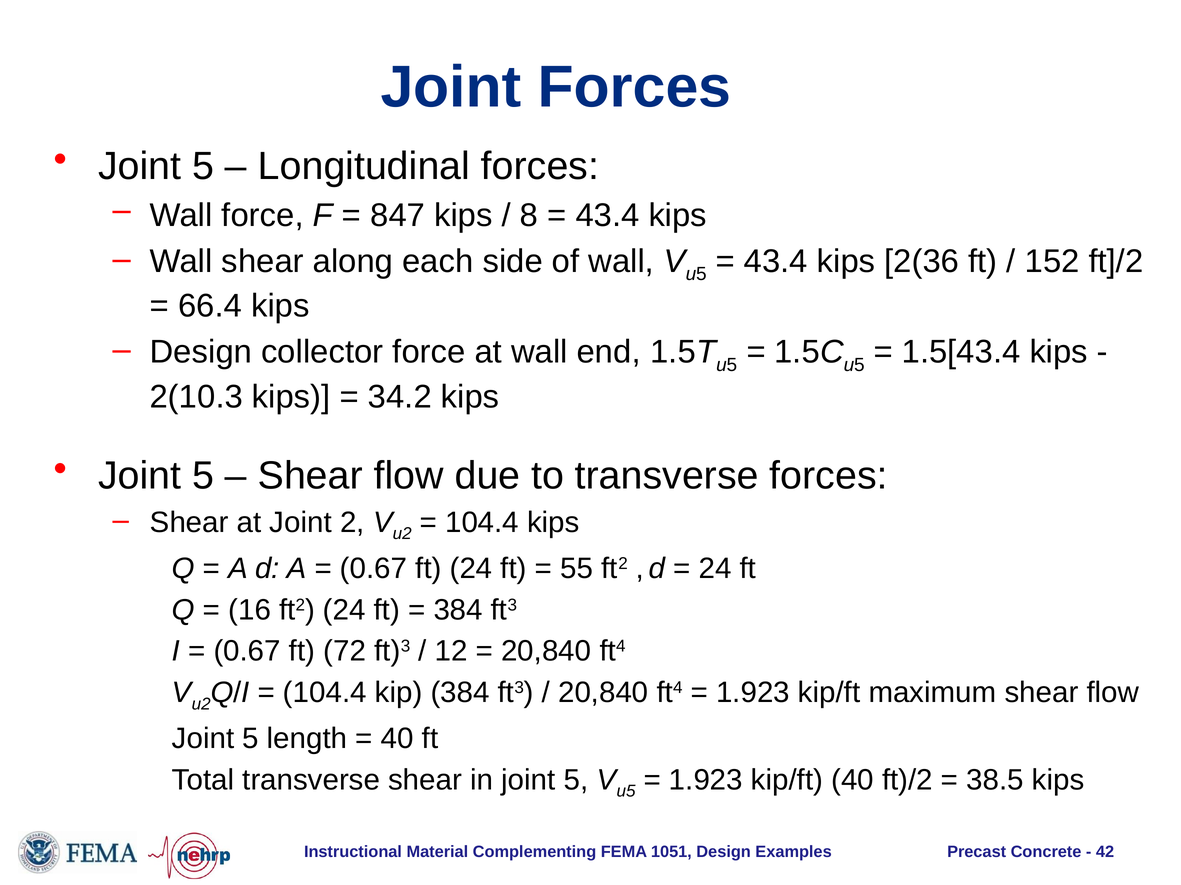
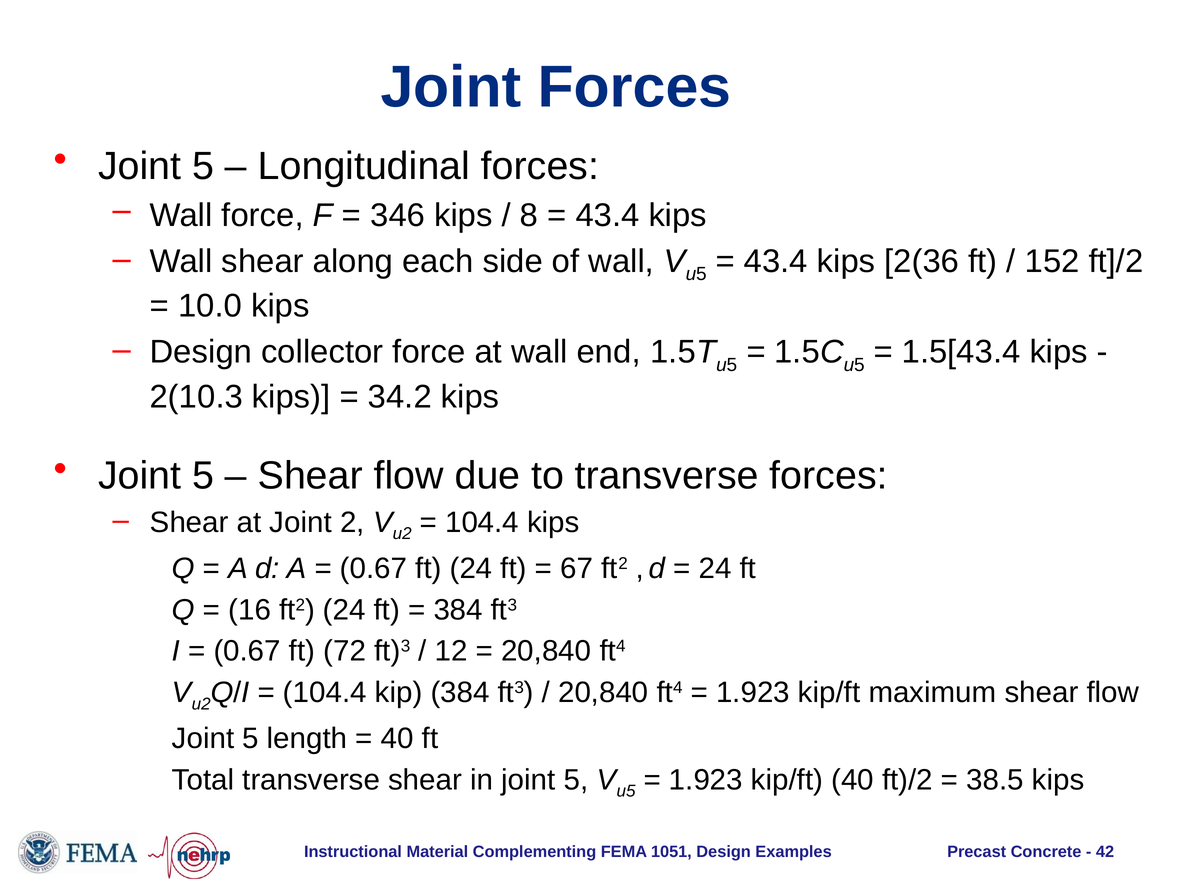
847: 847 -> 346 (398, 216)
66.4: 66.4 -> 10.0 (210, 306)
55: 55 -> 67 (577, 569)
